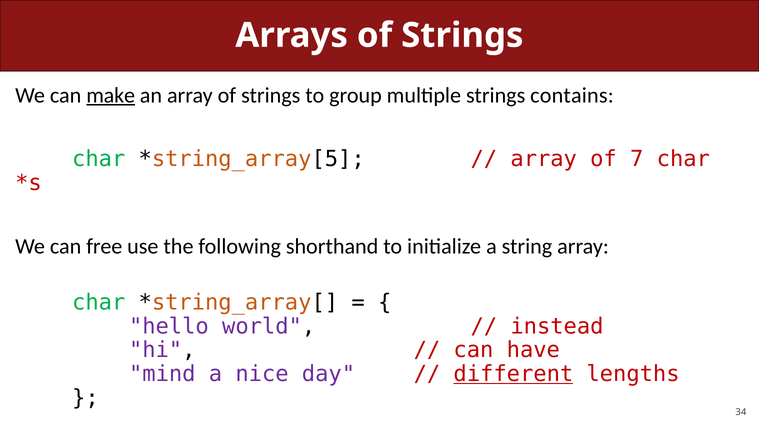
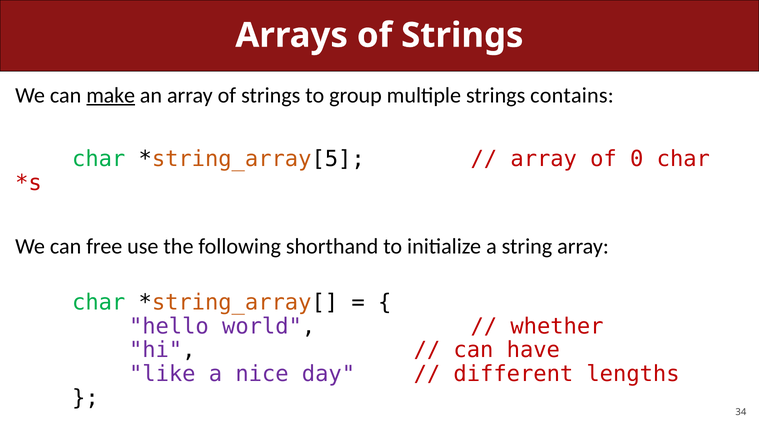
7: 7 -> 0 (637, 159)
instead: instead -> whether (557, 326)
mind: mind -> like (162, 374)
different underline: present -> none (513, 374)
